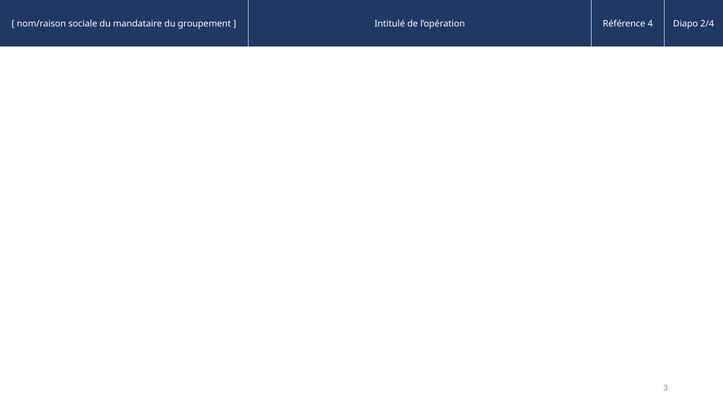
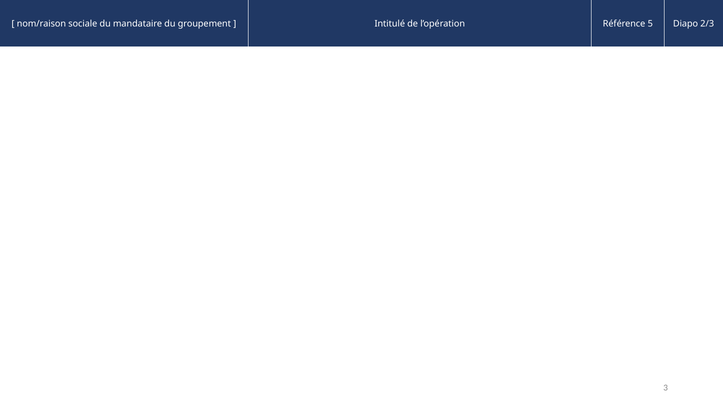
4: 4 -> 5 (650, 24)
2/4: 2/4 -> 2/3 (707, 24)
